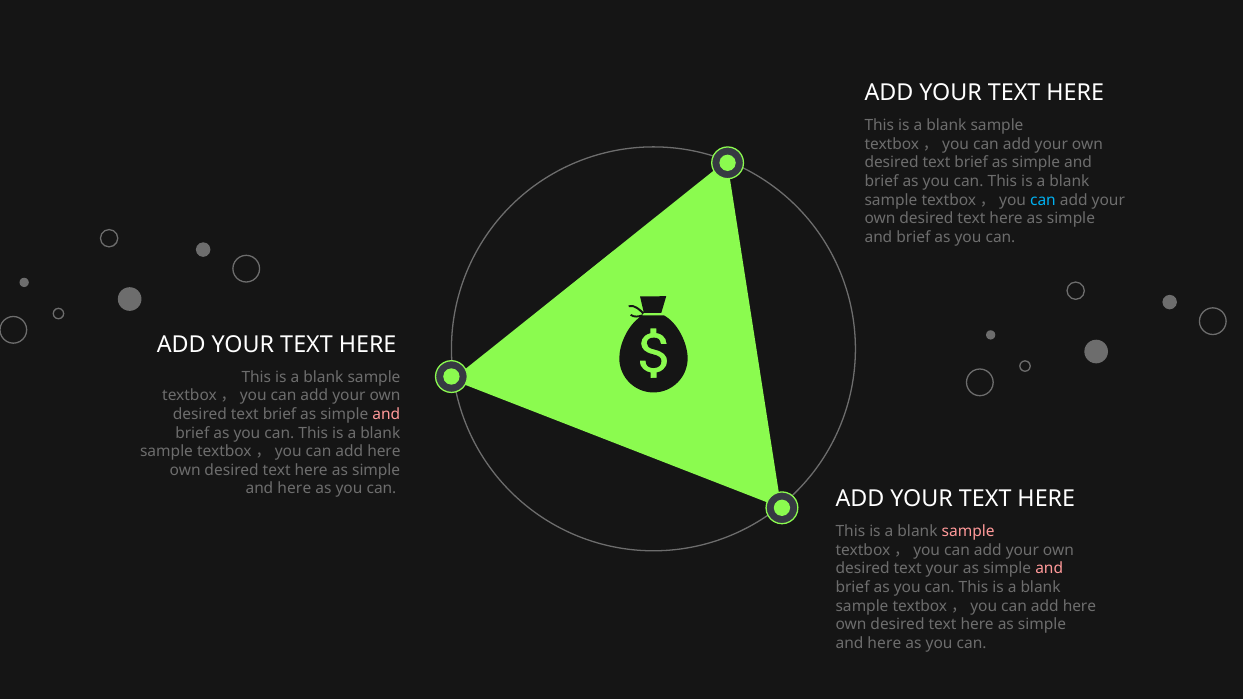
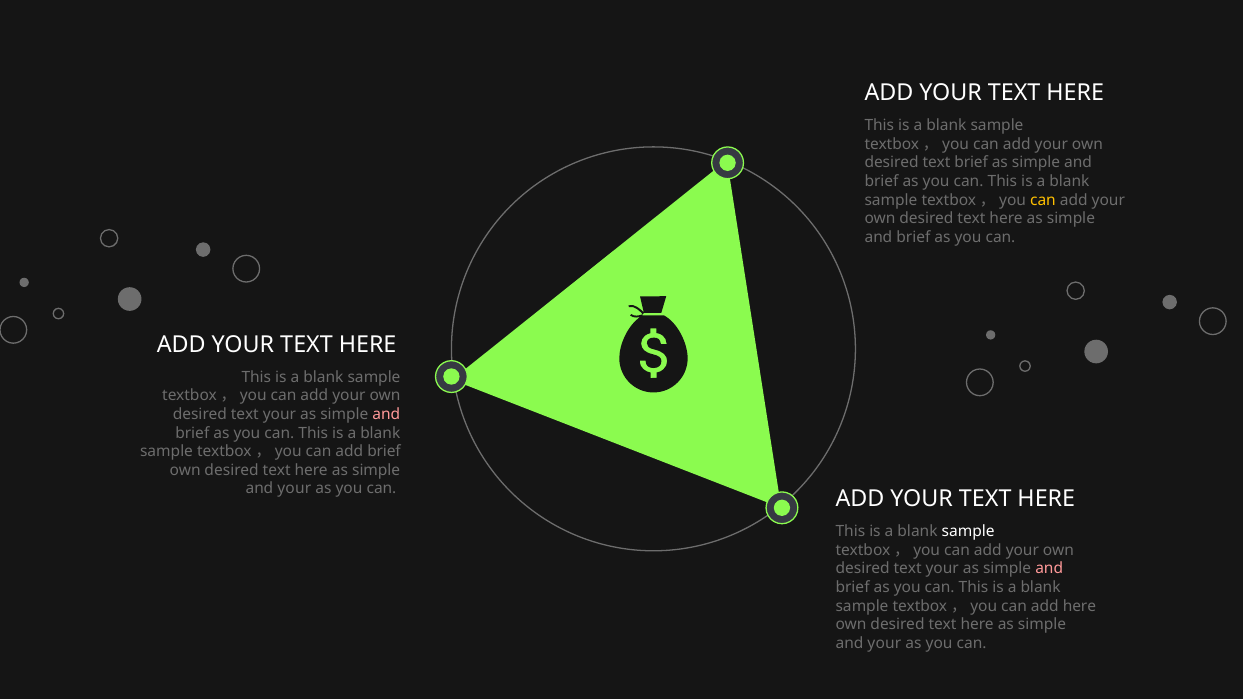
can colour: light blue -> yellow (1043, 200)
brief: brief -> your (279, 414)
here: here -> brief (384, 452)
here: here -> your (294, 489)
sample colour: pink -> white (968, 531)
here: here -> your (884, 643)
